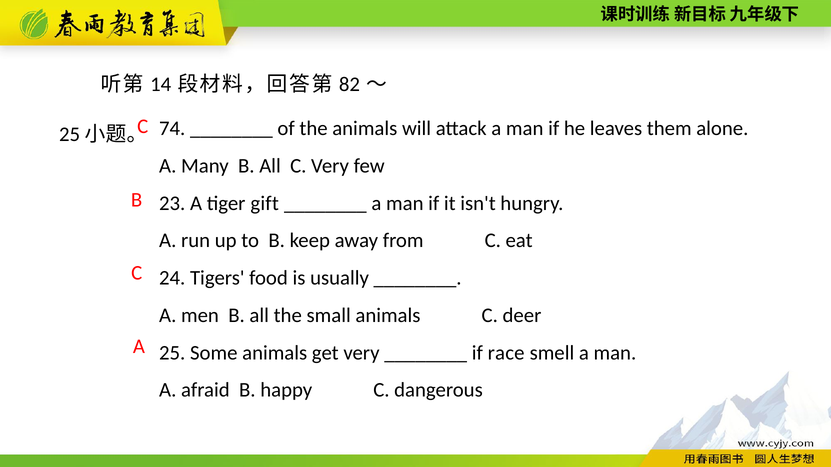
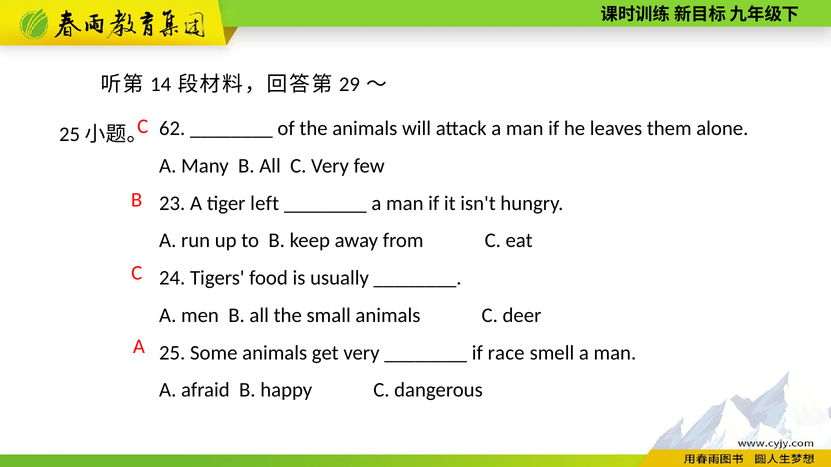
82: 82 -> 29 (349, 85)
74: 74 -> 62 (172, 129)
gift: gift -> left (265, 203)
